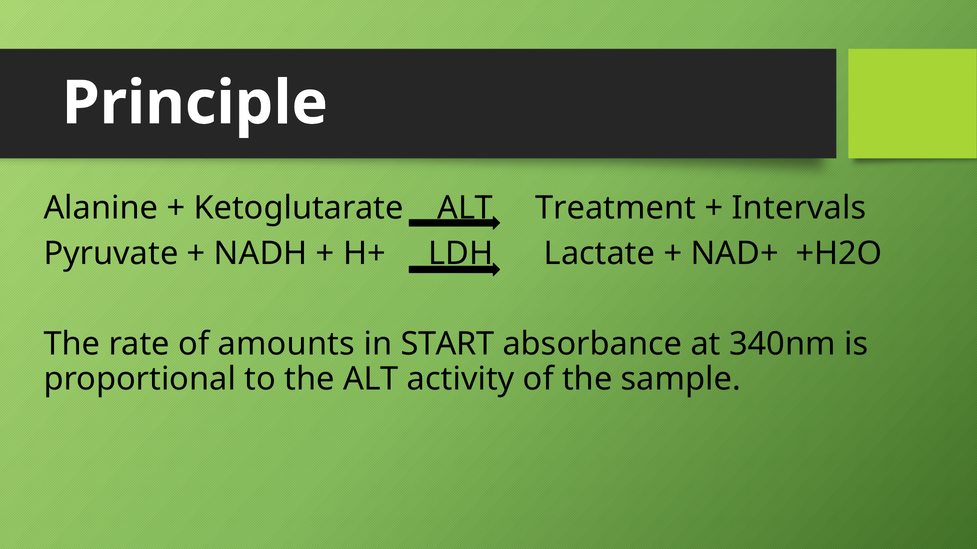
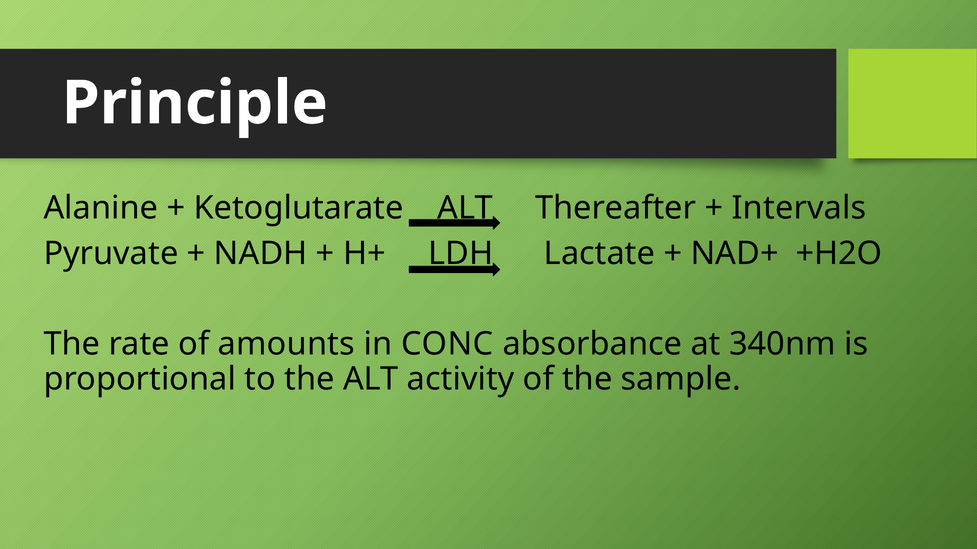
Treatment: Treatment -> Thereafter (616, 208)
START: START -> CONC (447, 344)
